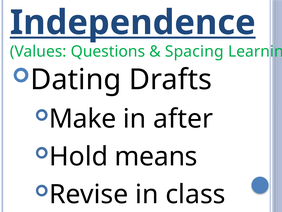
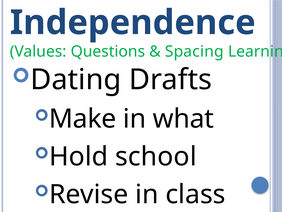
Independence underline: present -> none (133, 23)
after: after -> what (183, 119)
means: means -> school (156, 156)
